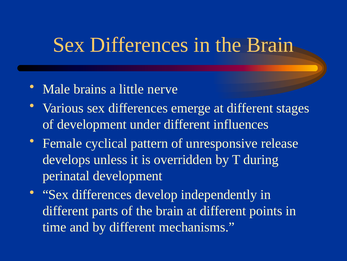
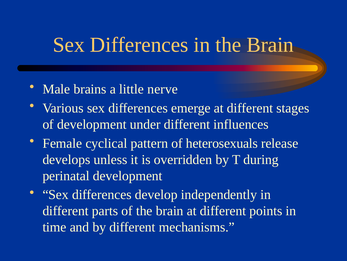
unresponsive: unresponsive -> heterosexuals (222, 143)
